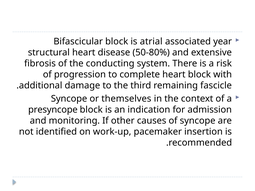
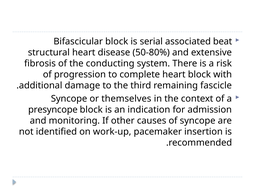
atrial: atrial -> serial (151, 41)
year: year -> beat (223, 41)
